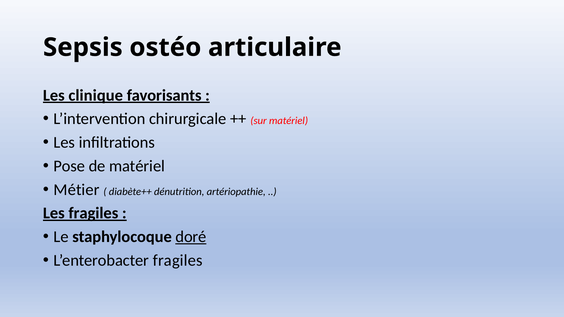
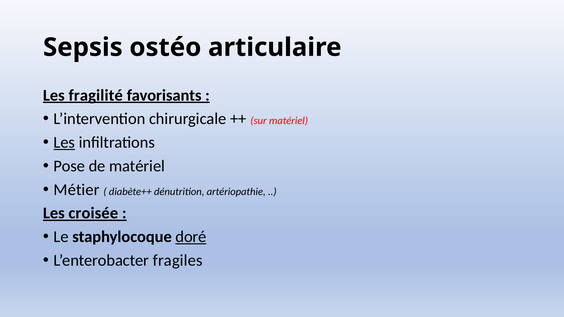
clinique: clinique -> fragilité (96, 95)
Les underline: none -> present (64, 143)
Les fragiles: fragiles -> croisée (93, 213)
